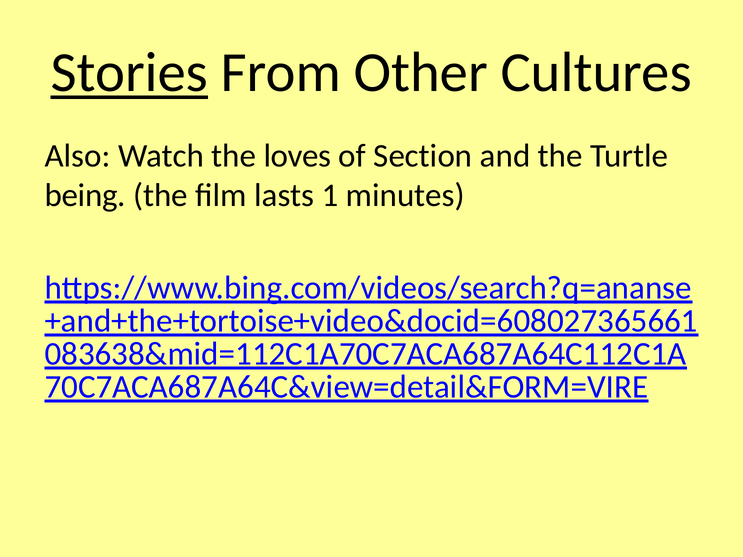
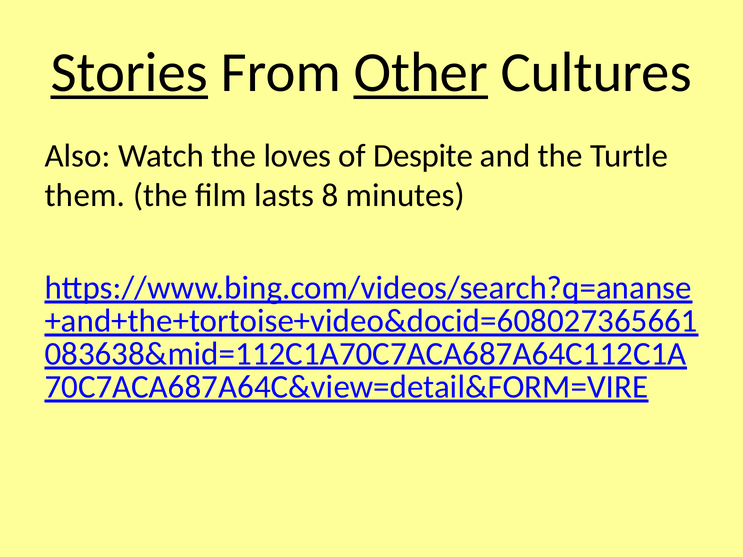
Other underline: none -> present (421, 73)
Section: Section -> Despite (423, 156)
being: being -> them (85, 196)
1: 1 -> 8 (330, 196)
